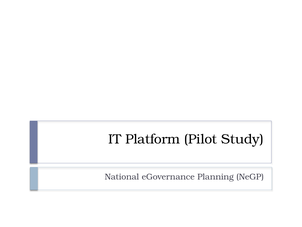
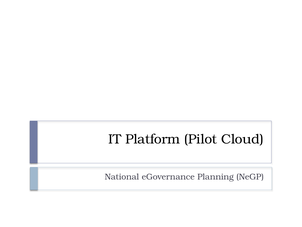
Study: Study -> Cloud (242, 139)
